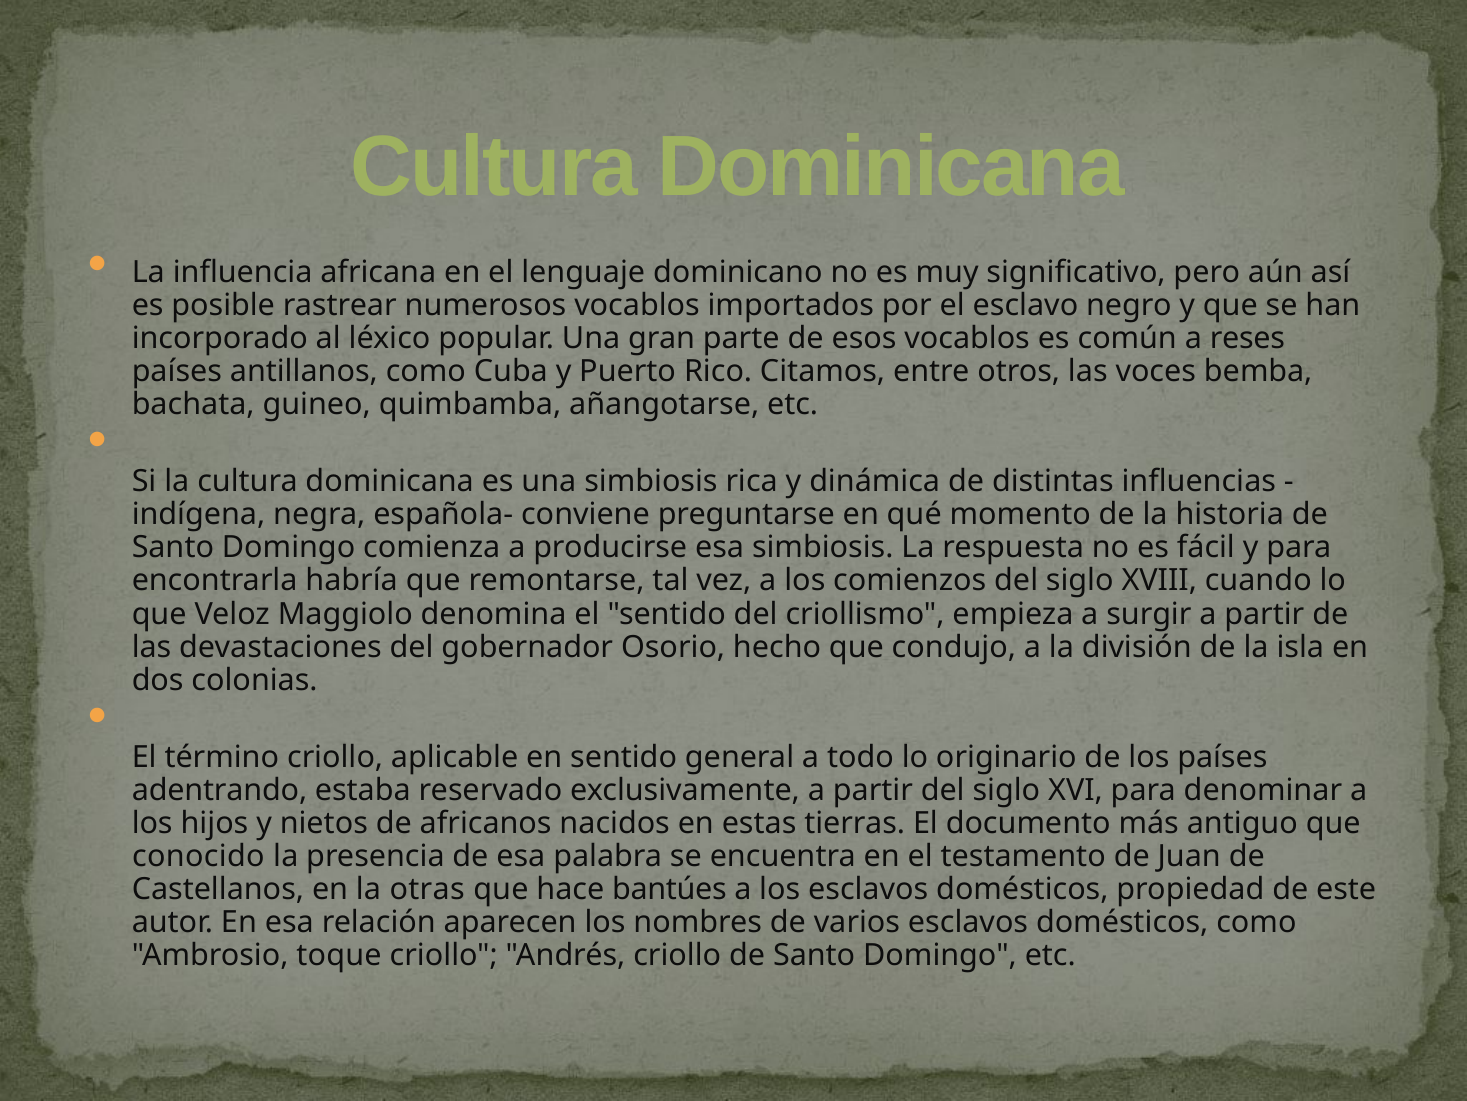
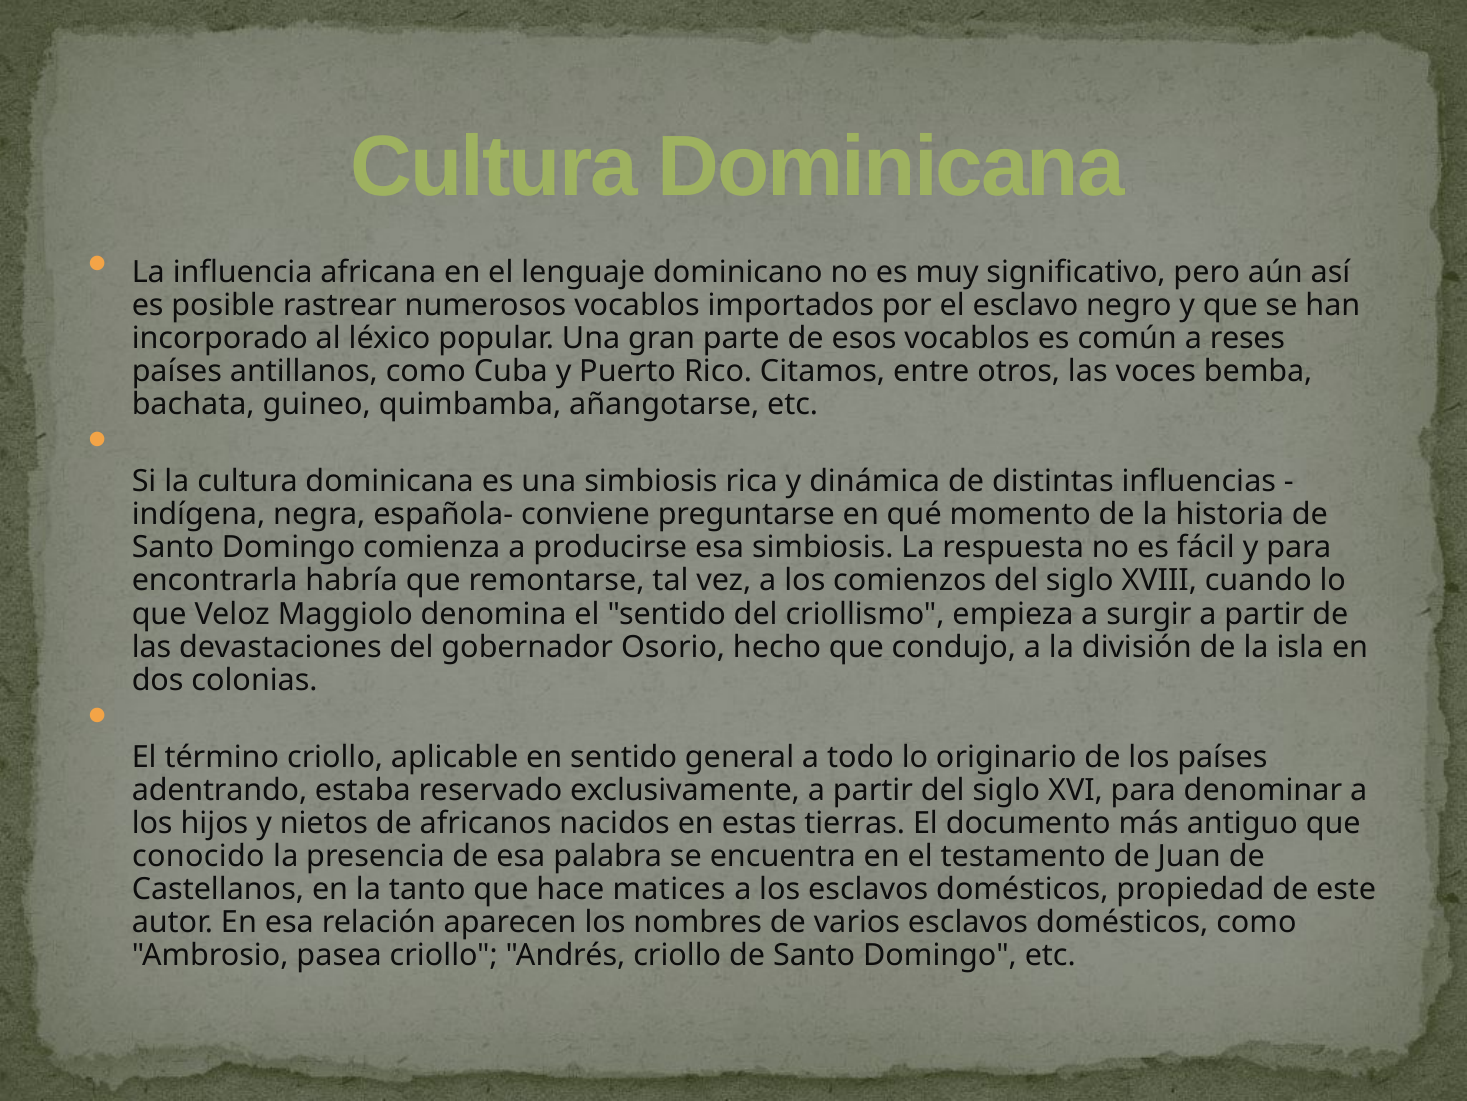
otras: otras -> tanto (427, 889)
bantúes: bantúes -> matices (669, 889)
toque: toque -> pasea (339, 955)
